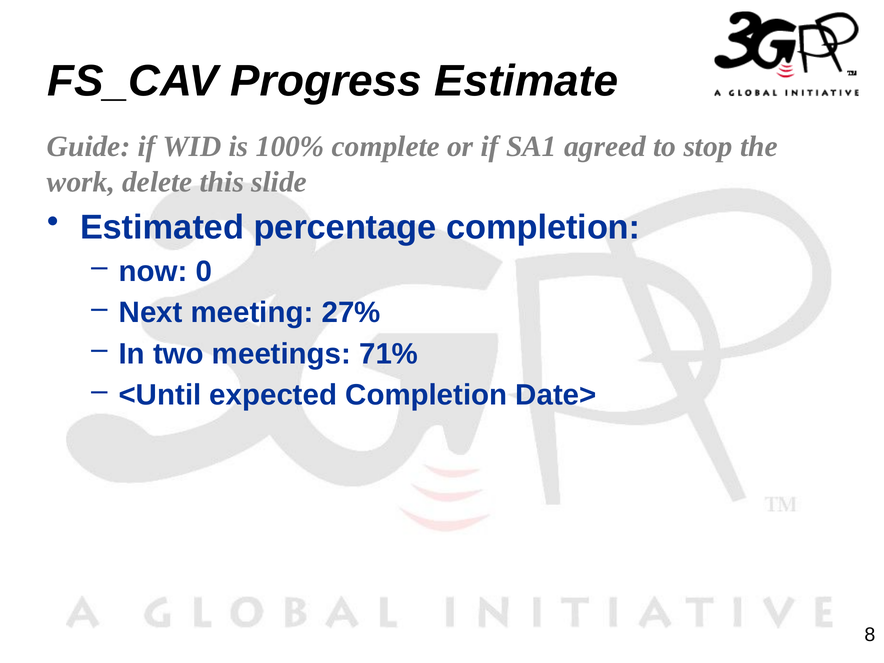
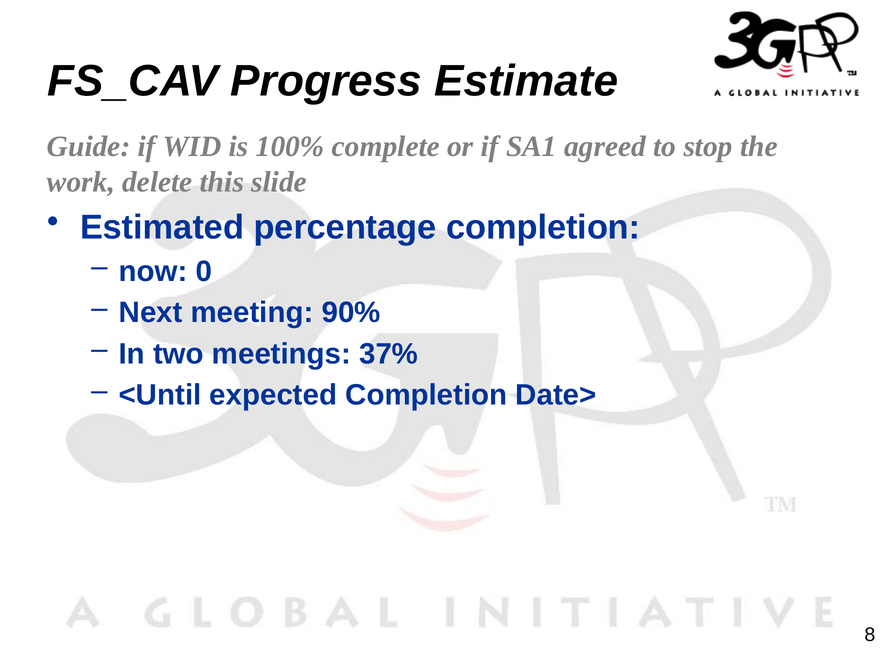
27%: 27% -> 90% (351, 313)
71%: 71% -> 37% (389, 354)
